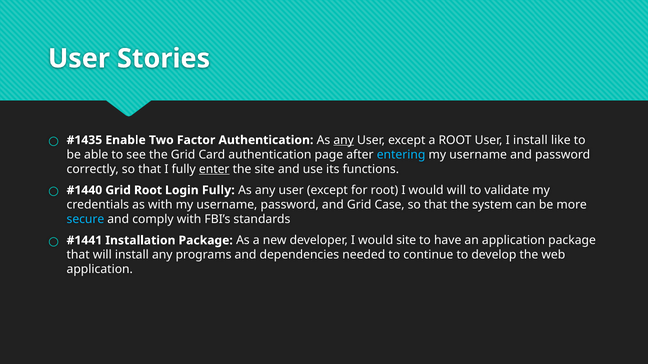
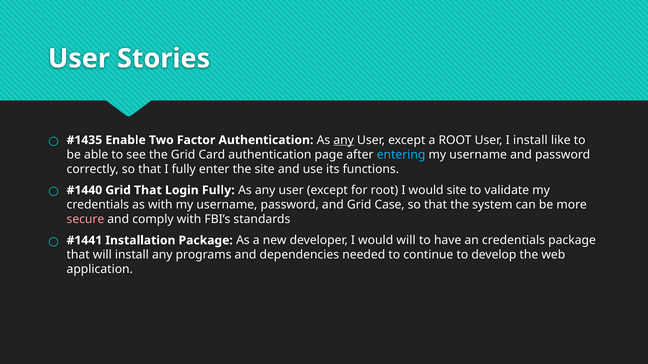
enter underline: present -> none (214, 169)
Grid Root: Root -> That (148, 190)
would will: will -> site (457, 190)
secure colour: light blue -> pink (85, 220)
would site: site -> will (406, 241)
an application: application -> credentials (513, 241)
